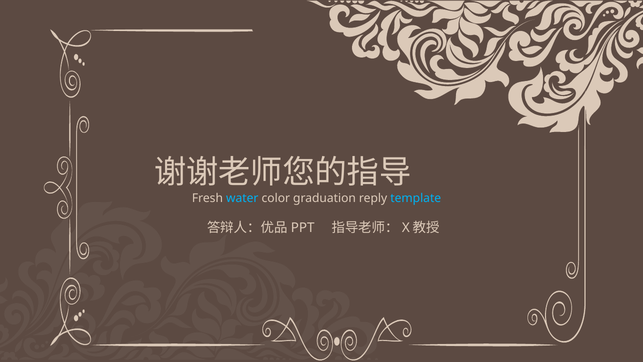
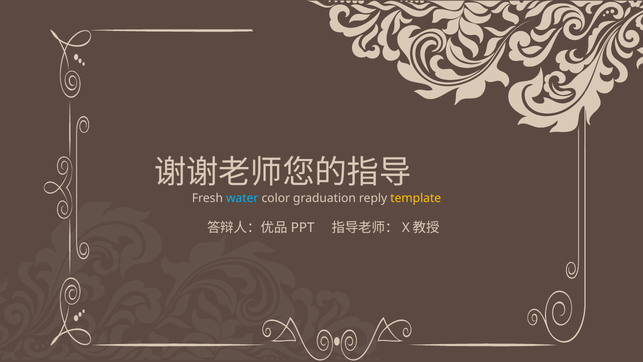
template colour: light blue -> yellow (416, 198)
